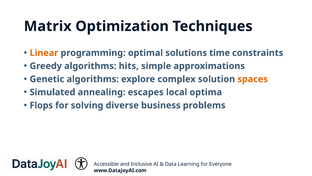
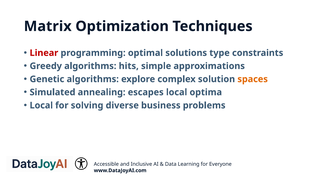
Linear colour: orange -> red (44, 53)
time: time -> type (220, 53)
Flops: Flops -> Local (41, 105)
